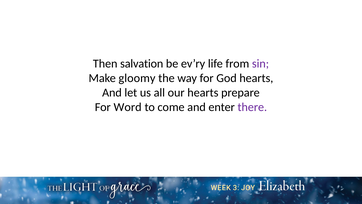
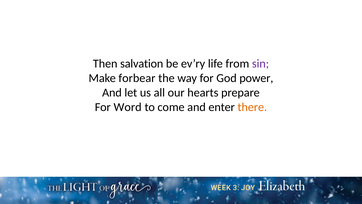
gloomy: gloomy -> forbear (137, 78)
God hearts: hearts -> power (256, 78)
there colour: purple -> orange (252, 107)
